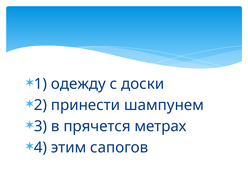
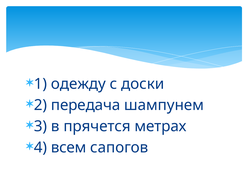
принести: принести -> передача (86, 105)
этим: этим -> всем (69, 148)
